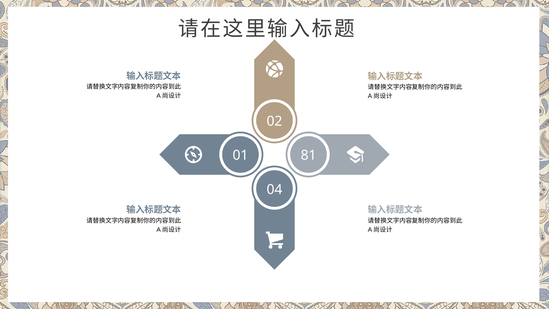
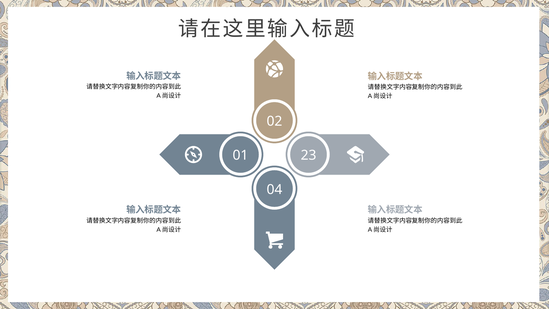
81: 81 -> 23 (309, 155)
